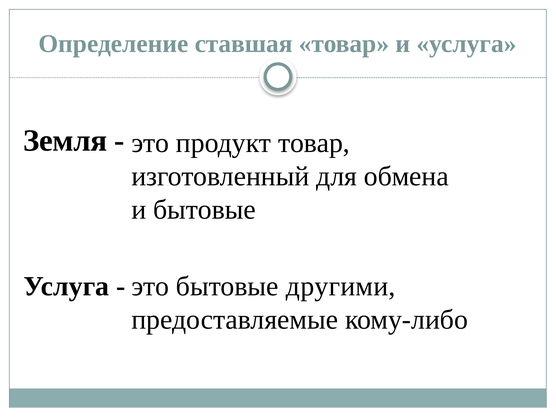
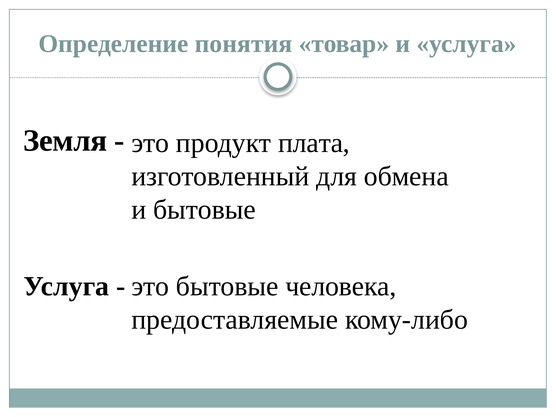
ставшая: ставшая -> понятия (244, 44)
продукт товар: товар -> плата (314, 143)
другими: другими -> человека (341, 286)
